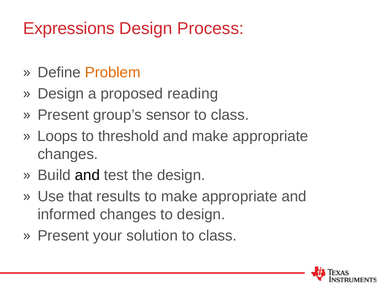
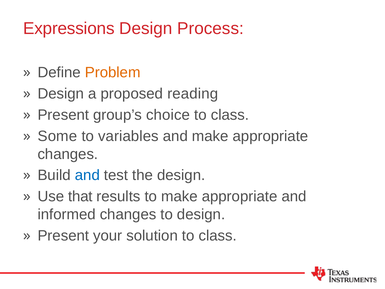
sensor: sensor -> choice (168, 115)
Loops: Loops -> Some (57, 136)
threshold: threshold -> variables (128, 136)
and colour: black -> blue (87, 175)
